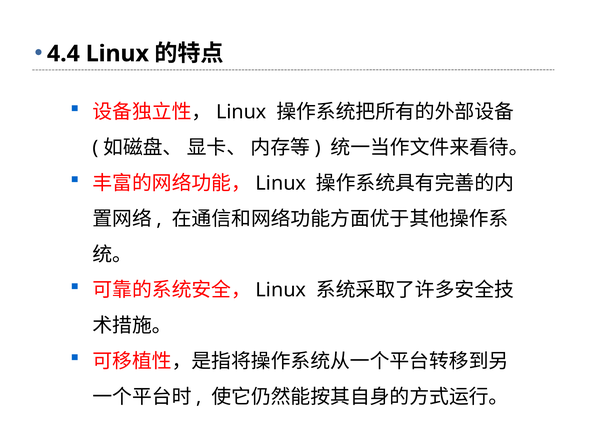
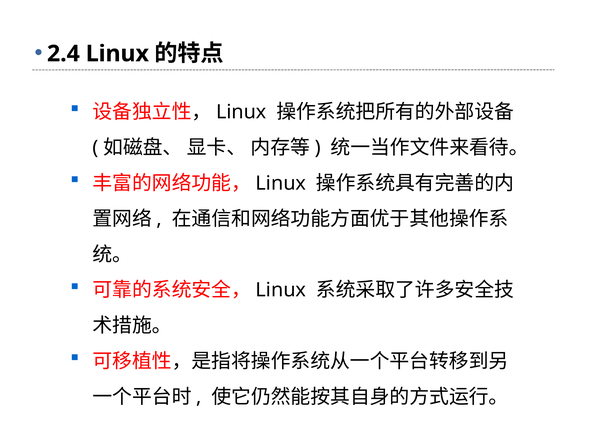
4.4: 4.4 -> 2.4 (63, 54)
